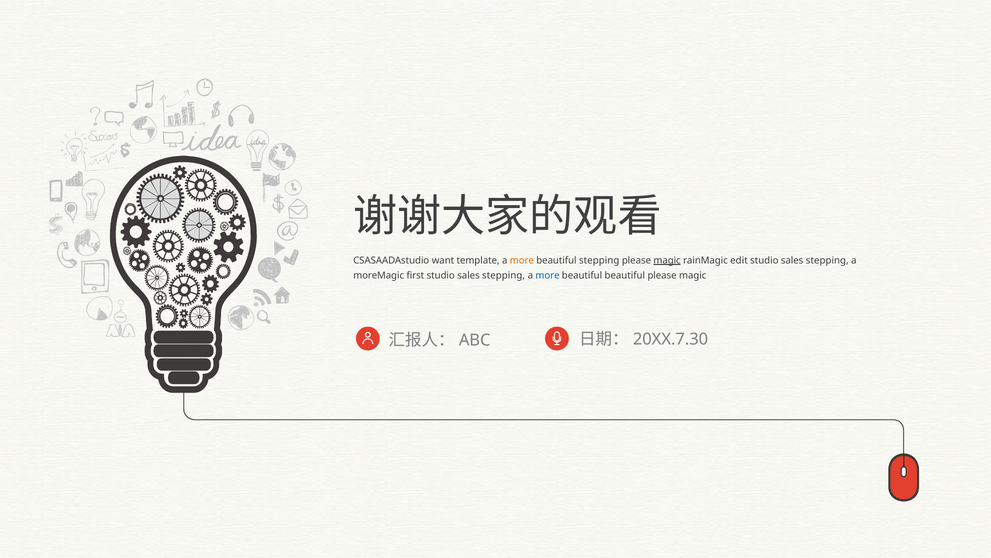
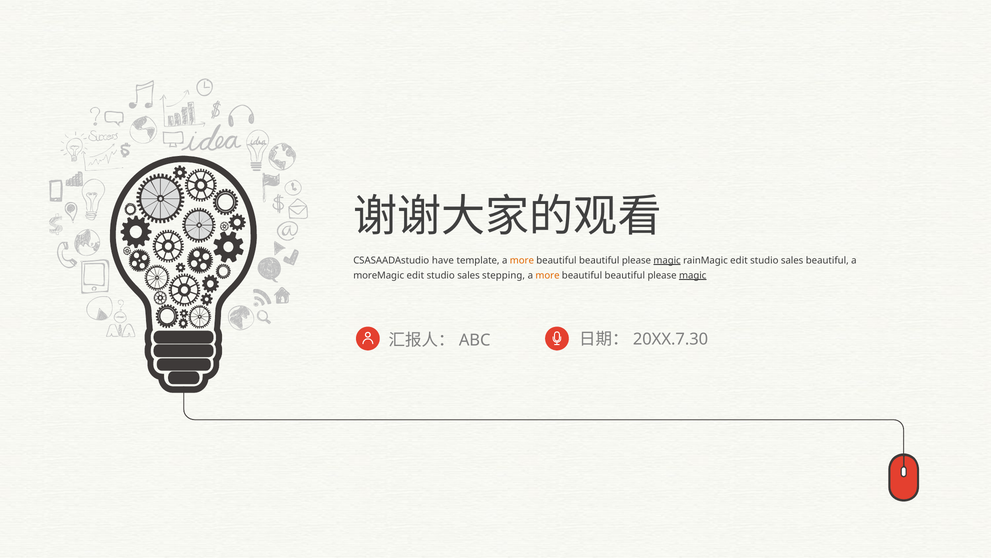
want: want -> have (443, 260)
stepping: stepping -> beautiful (599, 260)
stepping: stepping -> beautiful (827, 260)
moreMagic first: first -> edit (415, 275)
more colour: blue -> orange (547, 275)
magic underline: none -> present (693, 275)
